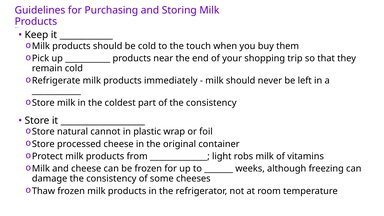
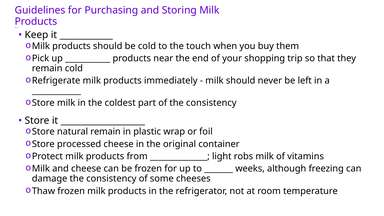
natural cannot: cannot -> remain (105, 132)
